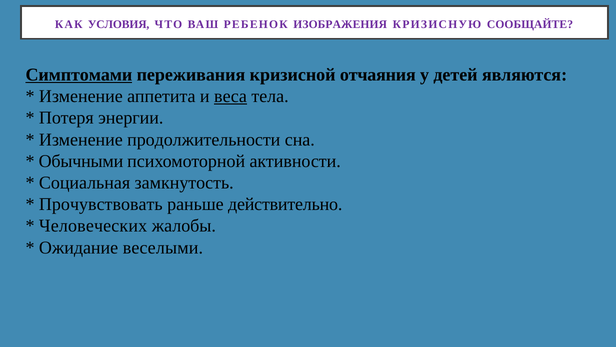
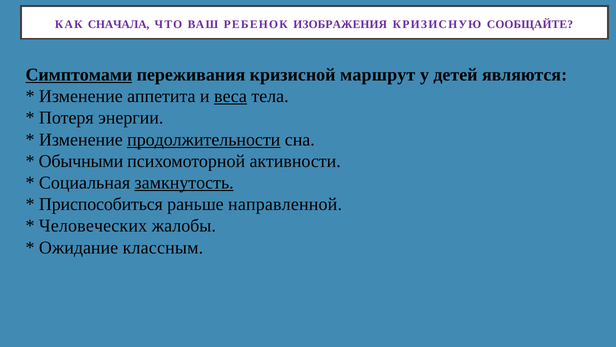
УСЛОВИЯ: УСЛОВИЯ -> СНАЧАЛА (119, 24)
отчаяния: отчаяния -> маршрут (378, 75)
продолжительности underline: none -> present (204, 139)
замкнутость underline: none -> present (184, 183)
Прочувствовать: Прочувствовать -> Приспособиться (101, 204)
действительно: действительно -> направленной (285, 204)
веселыми: веселыми -> классным (163, 247)
